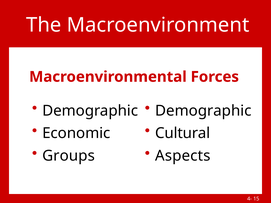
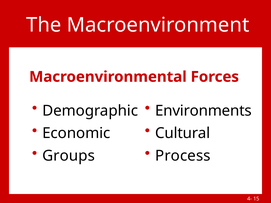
Demographic: Demographic -> Environments (203, 111)
Aspects: Aspects -> Process (183, 156)
